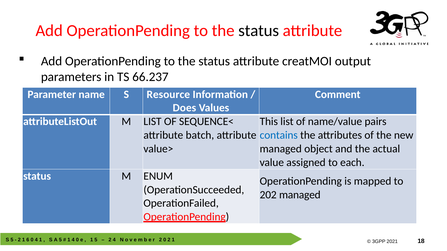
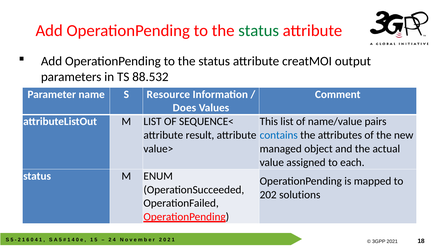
status colour: black -> green (259, 31)
66.237: 66.237 -> 88.532 (150, 77)
batch: batch -> result (200, 135)
202 managed: managed -> solutions (300, 195)
